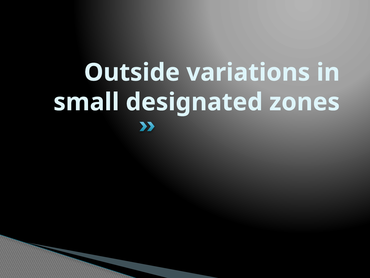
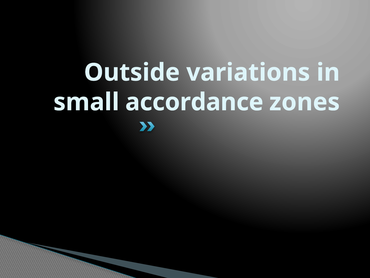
designated: designated -> accordance (194, 102)
